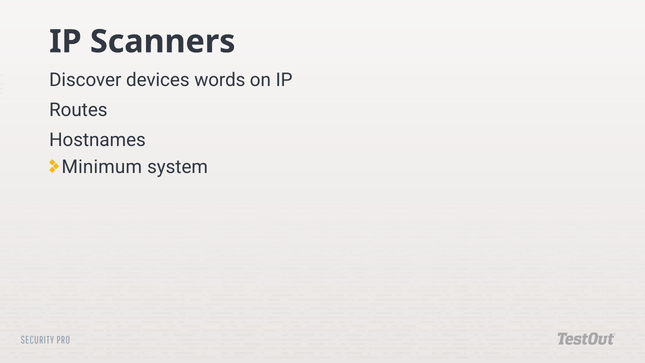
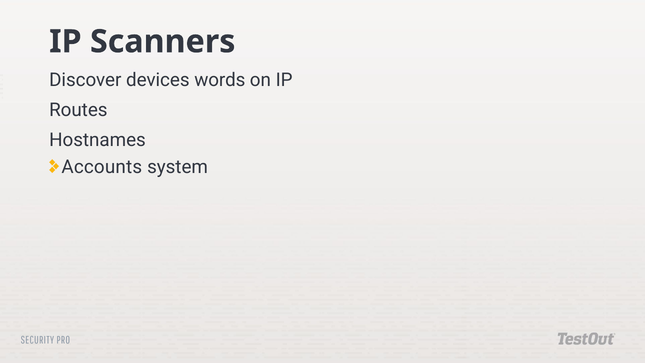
Minimum: Minimum -> Accounts (102, 167)
